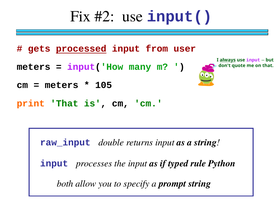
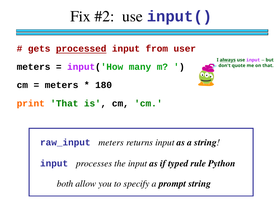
105: 105 -> 180 (104, 85)
raw_input double: double -> meters (111, 142)
